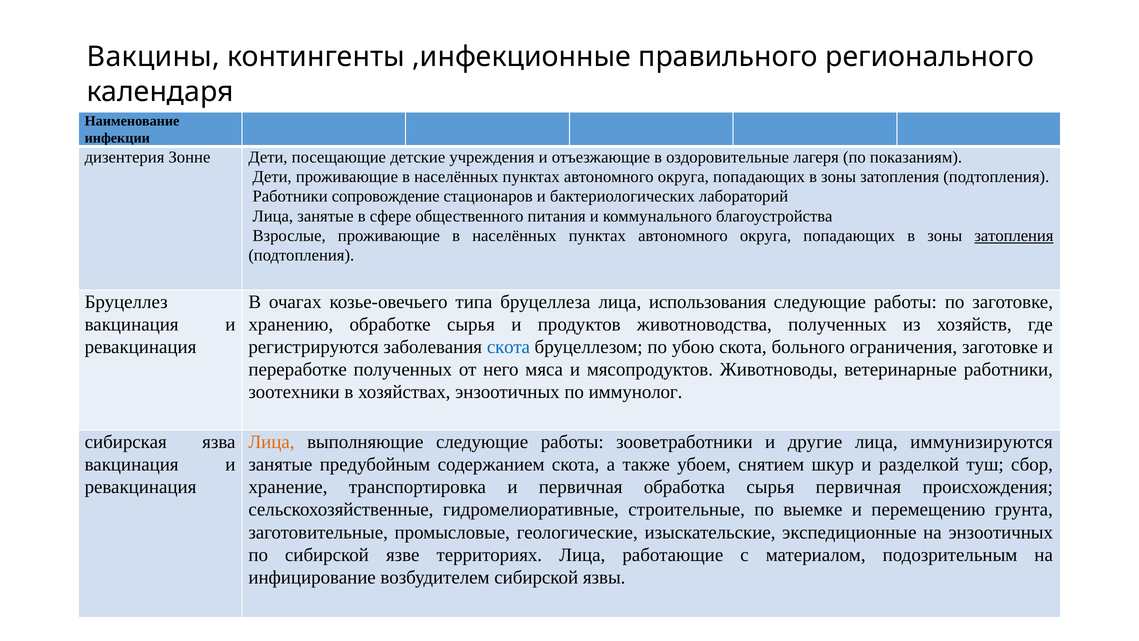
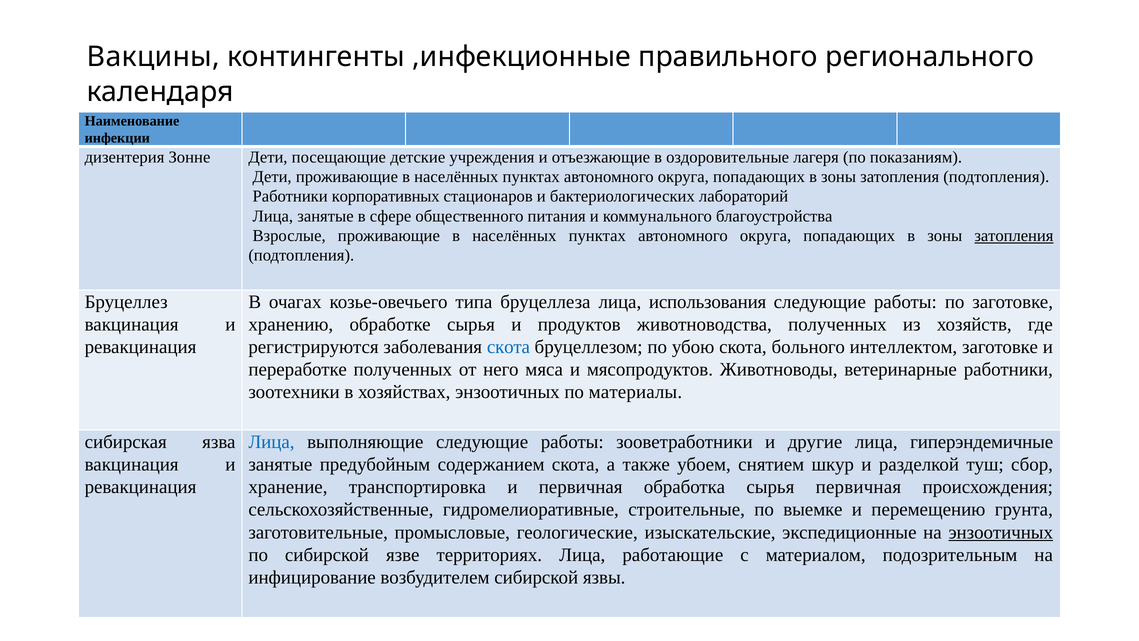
сопровождение: сопровождение -> корпоративных (386, 196)
ограничения: ограничения -> интеллектом (903, 347)
иммунолог: иммунолог -> материалы (635, 392)
Лица colour: orange -> blue (271, 442)
иммунизируются: иммунизируются -> гиперэндемичные (982, 442)
энзоотичных underline: none -> present (1001, 532)
